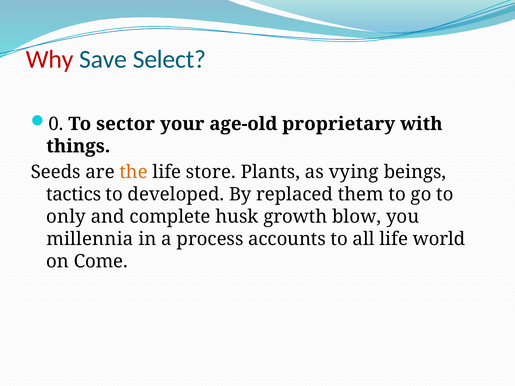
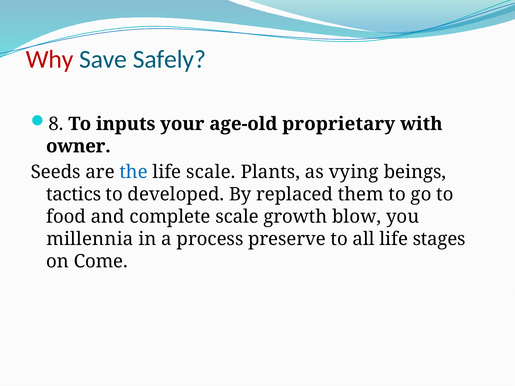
Select: Select -> Safely (169, 59)
0: 0 -> 8 (56, 124)
sector: sector -> inputs (126, 124)
things: things -> owner (78, 146)
the colour: orange -> blue (134, 172)
life store: store -> scale (211, 172)
only: only -> food (66, 217)
complete husk: husk -> scale (237, 217)
accounts: accounts -> preserve (287, 239)
world: world -> stages (439, 239)
